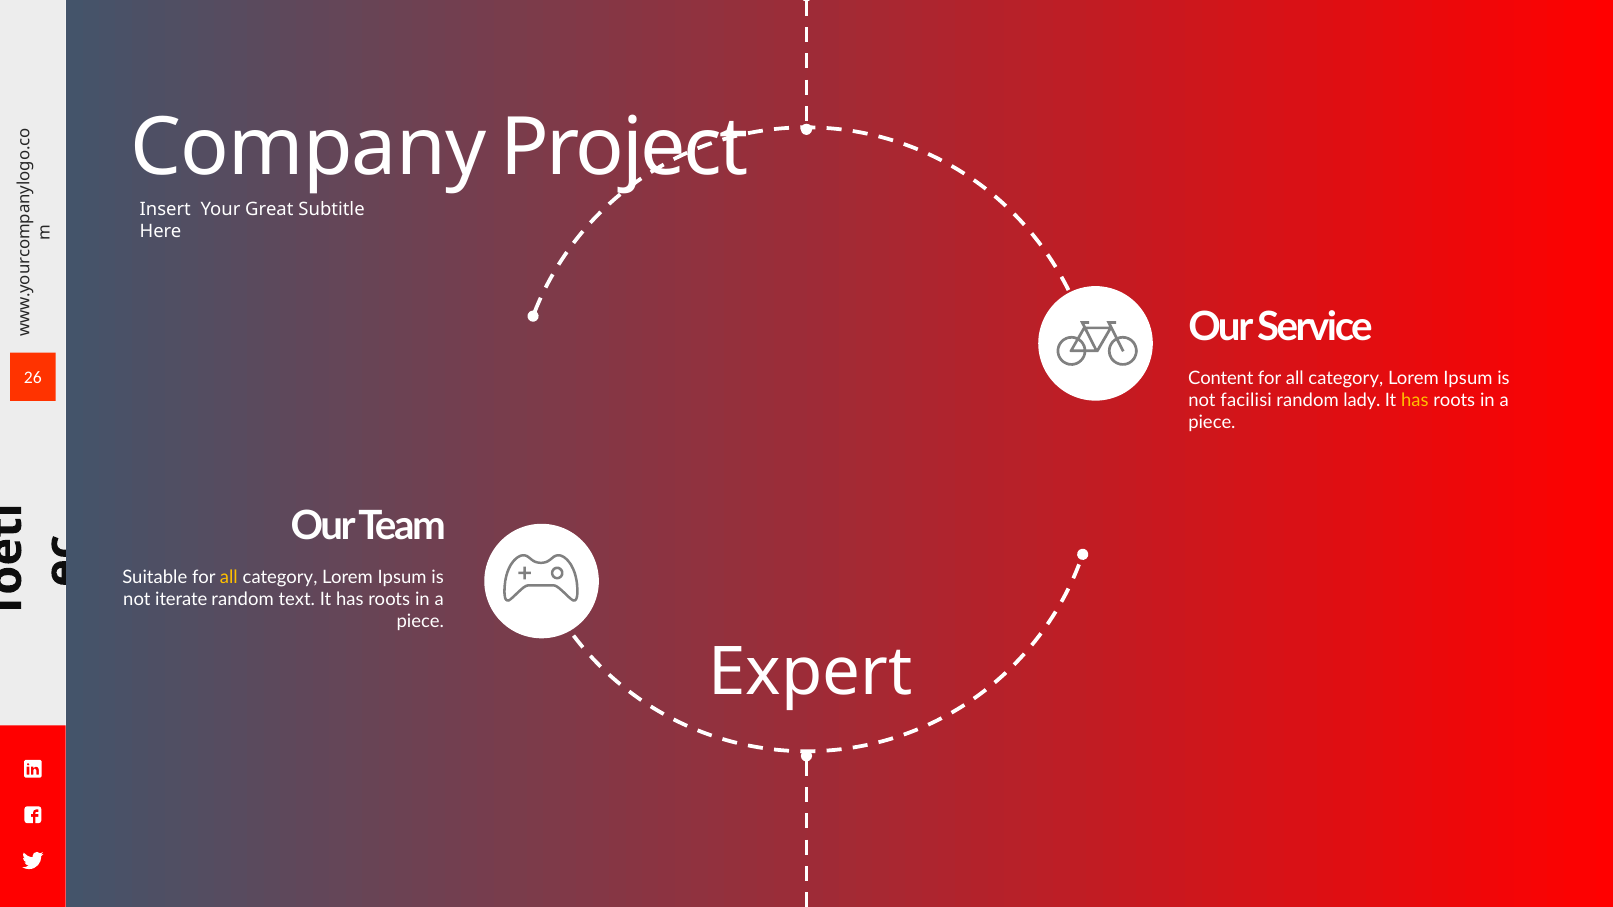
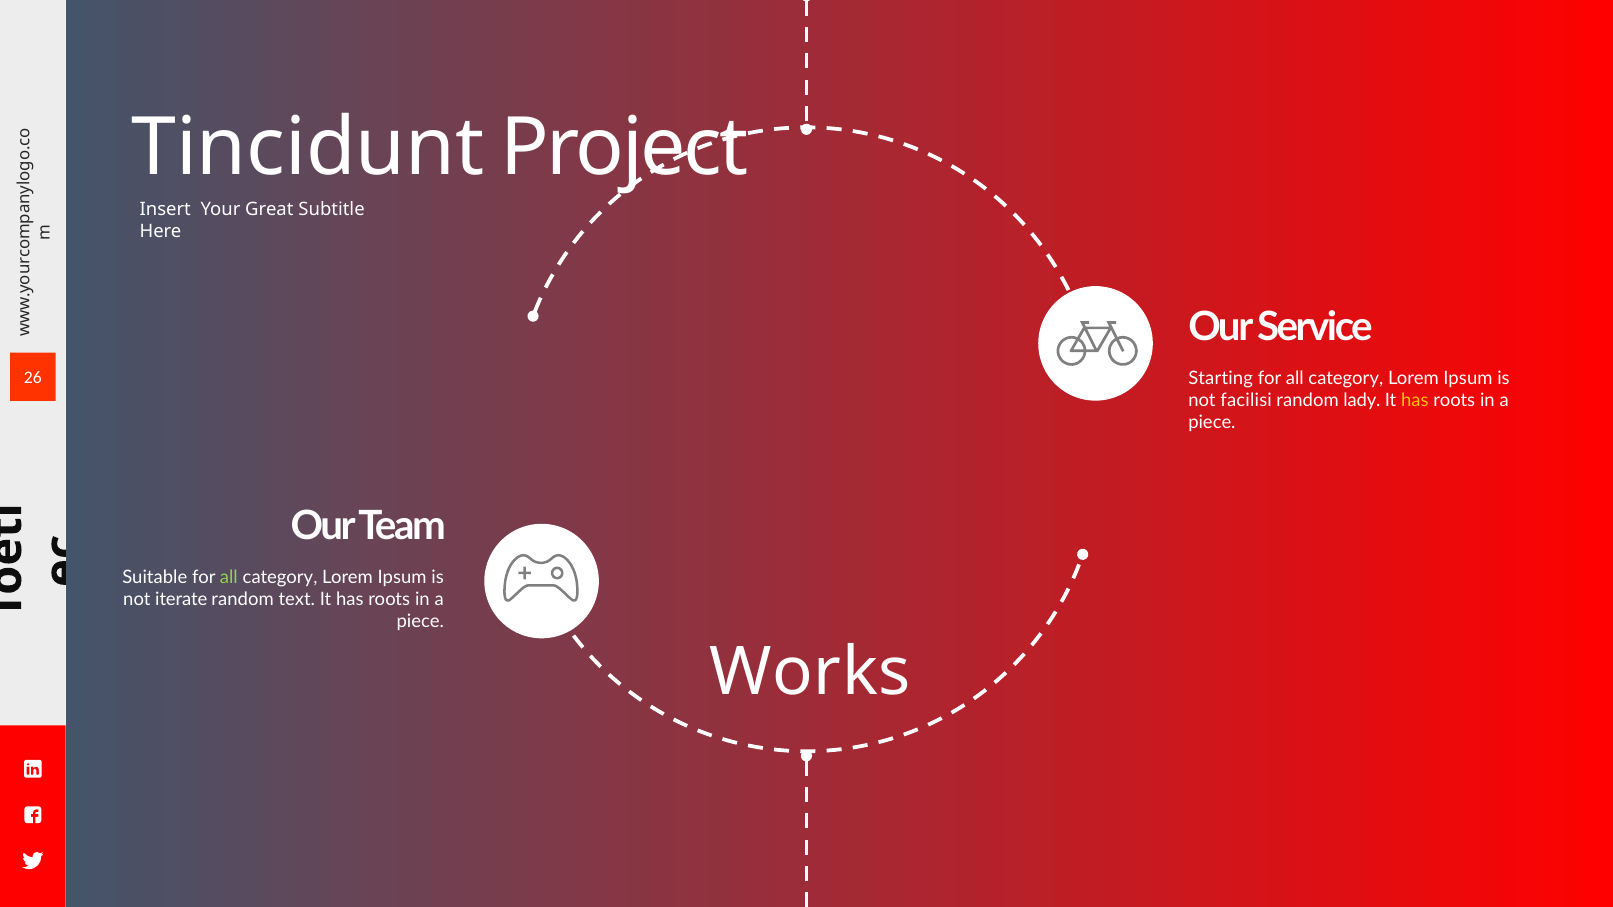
Company: Company -> Tincidunt (308, 148)
Content: Content -> Starting (1221, 379)
all colour: yellow -> light green (229, 578)
Expert: Expert -> Works (810, 672)
